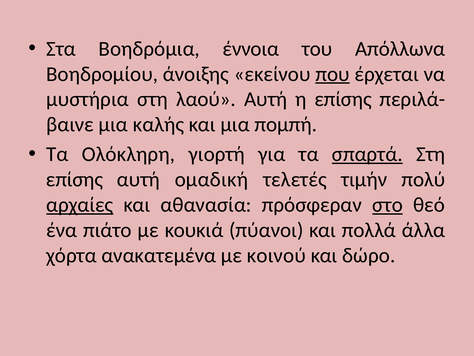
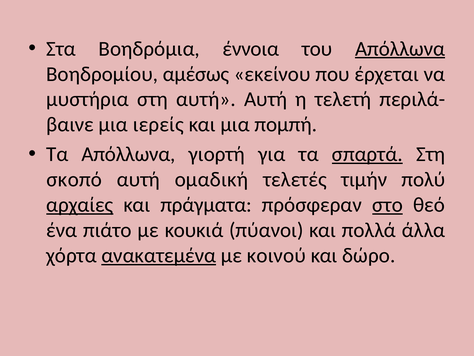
Απόλλωνα underline: none -> present (400, 49)
άνοιξης: άνοιξης -> αμέσως (196, 74)
που underline: present -> none (332, 74)
στη λαού: λαού -> αυτή (206, 99)
η επίσης: επίσης -> τελετή (343, 99)
καλής: καλής -> ιερείς (158, 125)
Τα Ολόκληρη: Ολόκληρη -> Απόλλωνα (129, 154)
επίσης: επίσης -> σκοπό (74, 179)
αθανασία: αθανασία -> πράγματα (206, 205)
ανακατεμένα underline: none -> present (159, 255)
